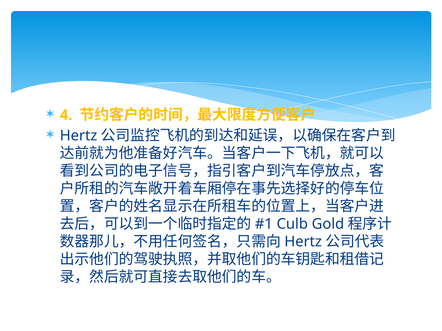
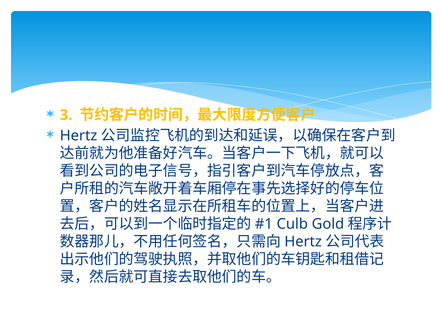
4: 4 -> 3 (66, 115)
